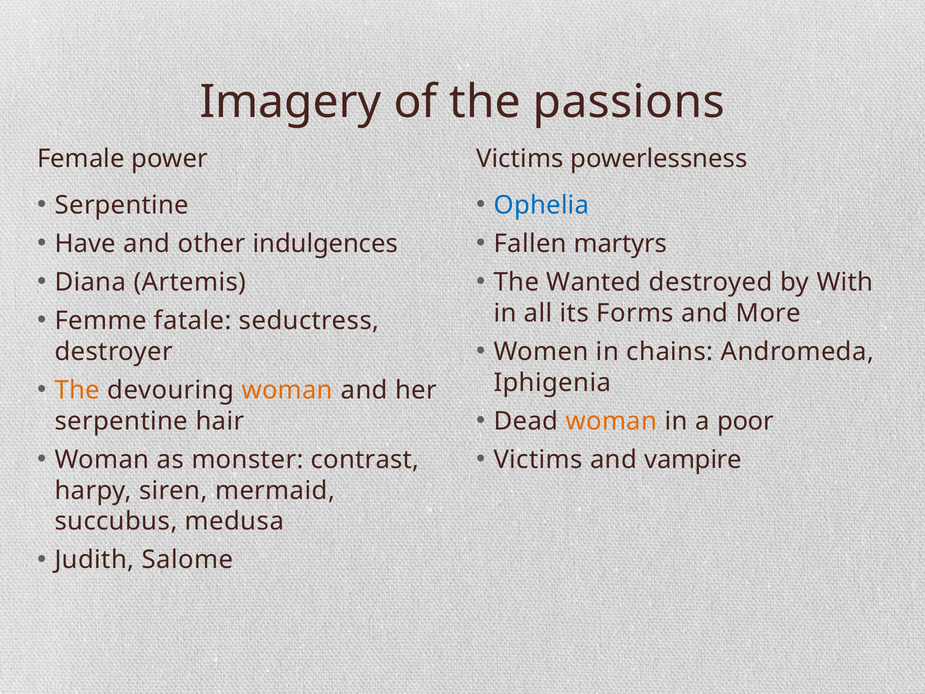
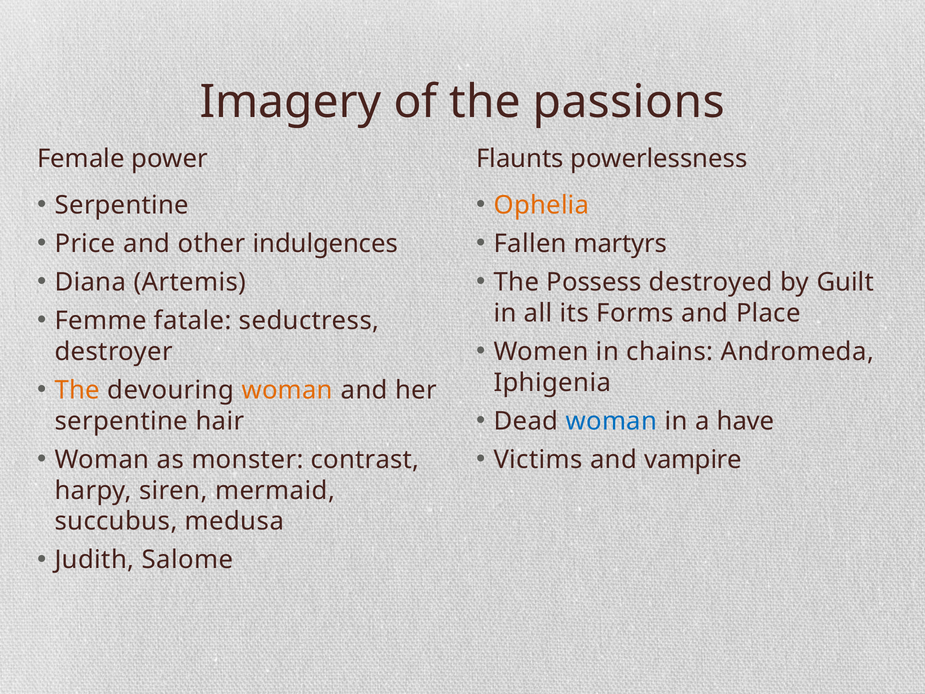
power Victims: Victims -> Flaunts (520, 159)
Ophelia colour: blue -> orange (542, 205)
Have: Have -> Price (85, 244)
Wanted: Wanted -> Possess (594, 282)
With: With -> Guilt (845, 282)
More: More -> Place (768, 313)
woman colour: orange -> blue (611, 421)
poor: poor -> have (746, 421)
